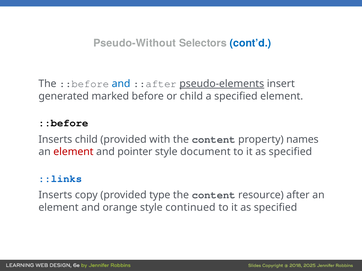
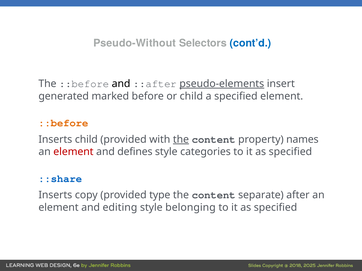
and colour: blue -> black (121, 84)
::before colour: black -> orange (63, 123)
the underline: none -> present (181, 140)
pointer: pointer -> defines (135, 152)
document: document -> categories (205, 152)
::links: ::links -> ::share (60, 179)
resource: resource -> separate (261, 195)
orange: orange -> editing (120, 208)
continued: continued -> belonging (190, 208)
